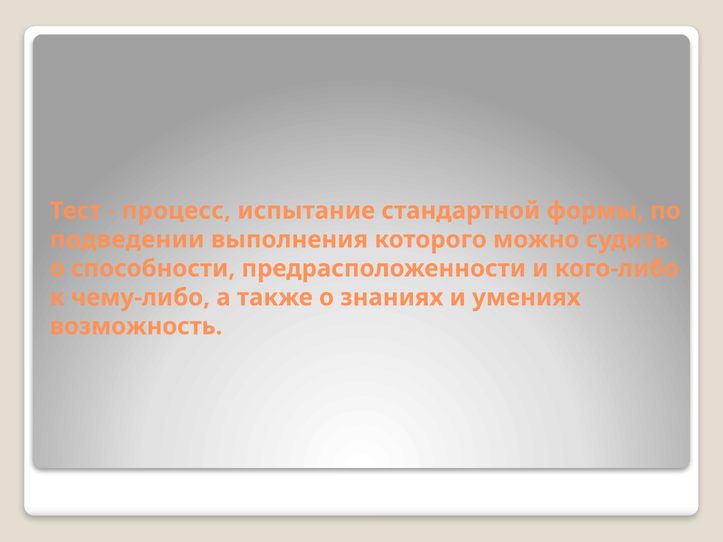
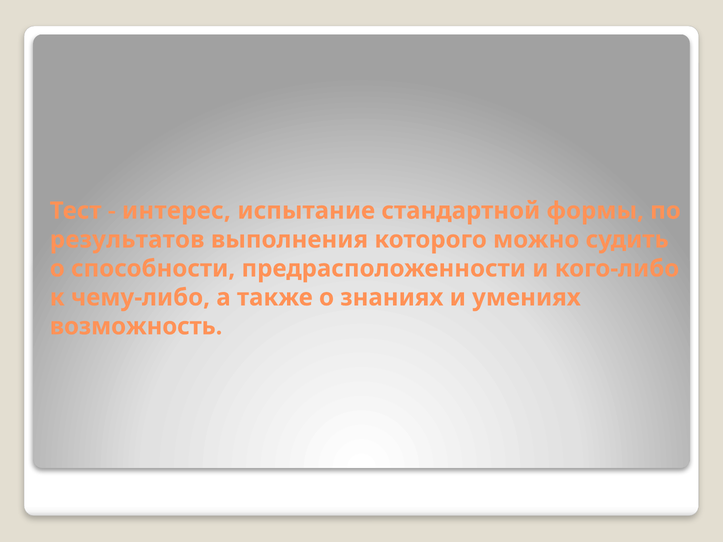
процесс: процесс -> интерес (176, 211)
подведении: подведении -> результатов (127, 240)
